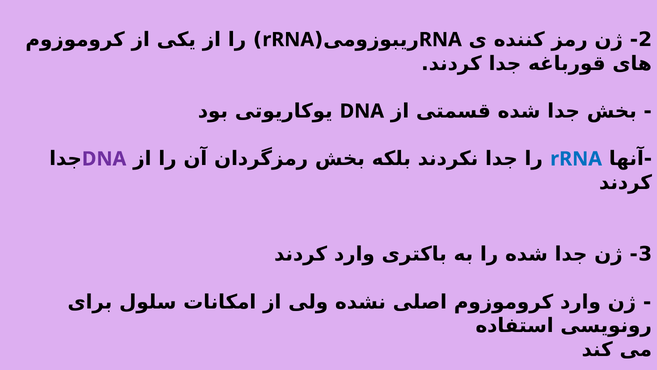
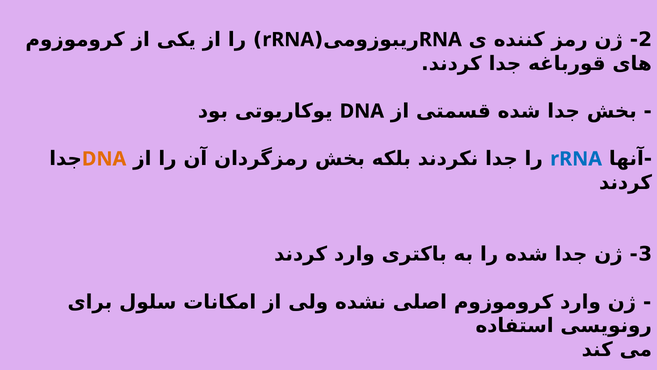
DNA colour: purple -> orange (104, 159)
